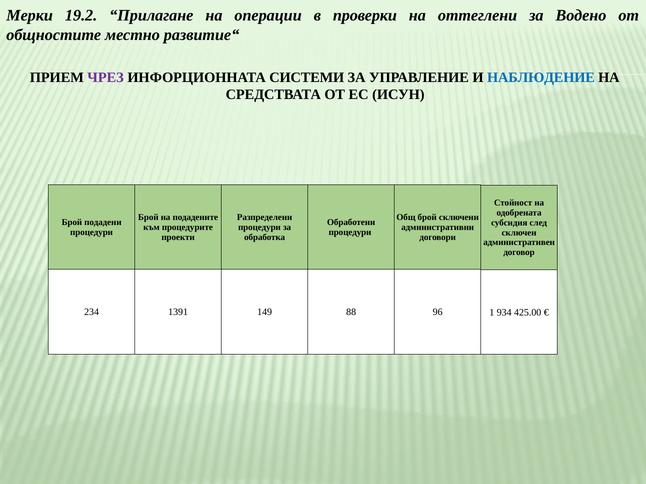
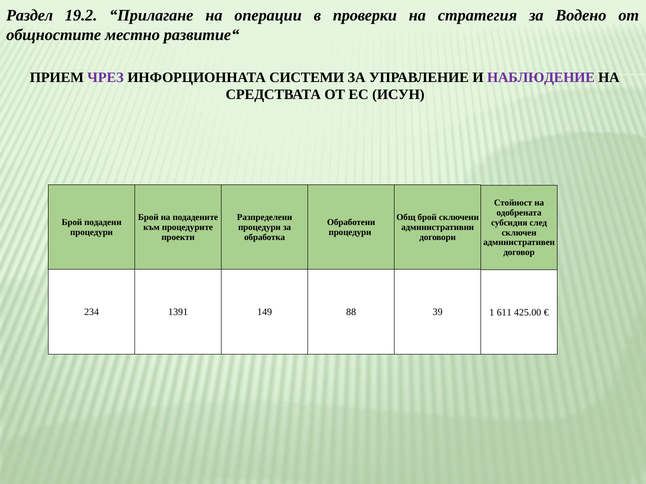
Мерки: Мерки -> Раздел (30, 16)
оттеглени: оттеглени -> стратегия (477, 16)
НАБЛЮДЕНИЕ colour: blue -> purple (541, 78)
96: 96 -> 39 (438, 312)
934: 934 -> 611 (504, 313)
